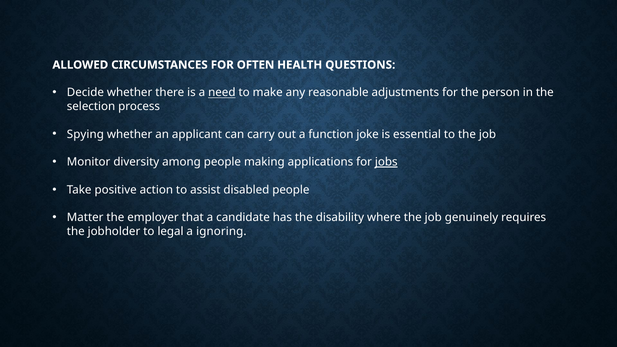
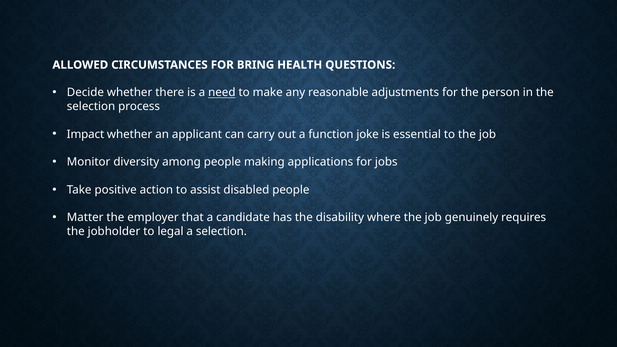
OFTEN: OFTEN -> BRING (255, 65)
Spying: Spying -> Impact (85, 134)
jobs underline: present -> none (386, 162)
a ignoring: ignoring -> selection (221, 231)
